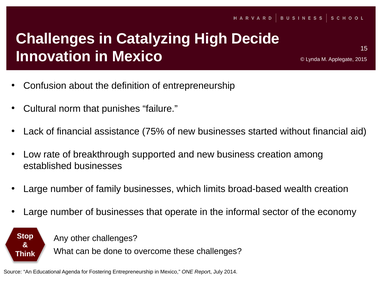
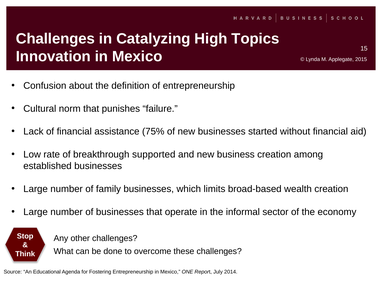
Decide: Decide -> Topics (255, 39)
